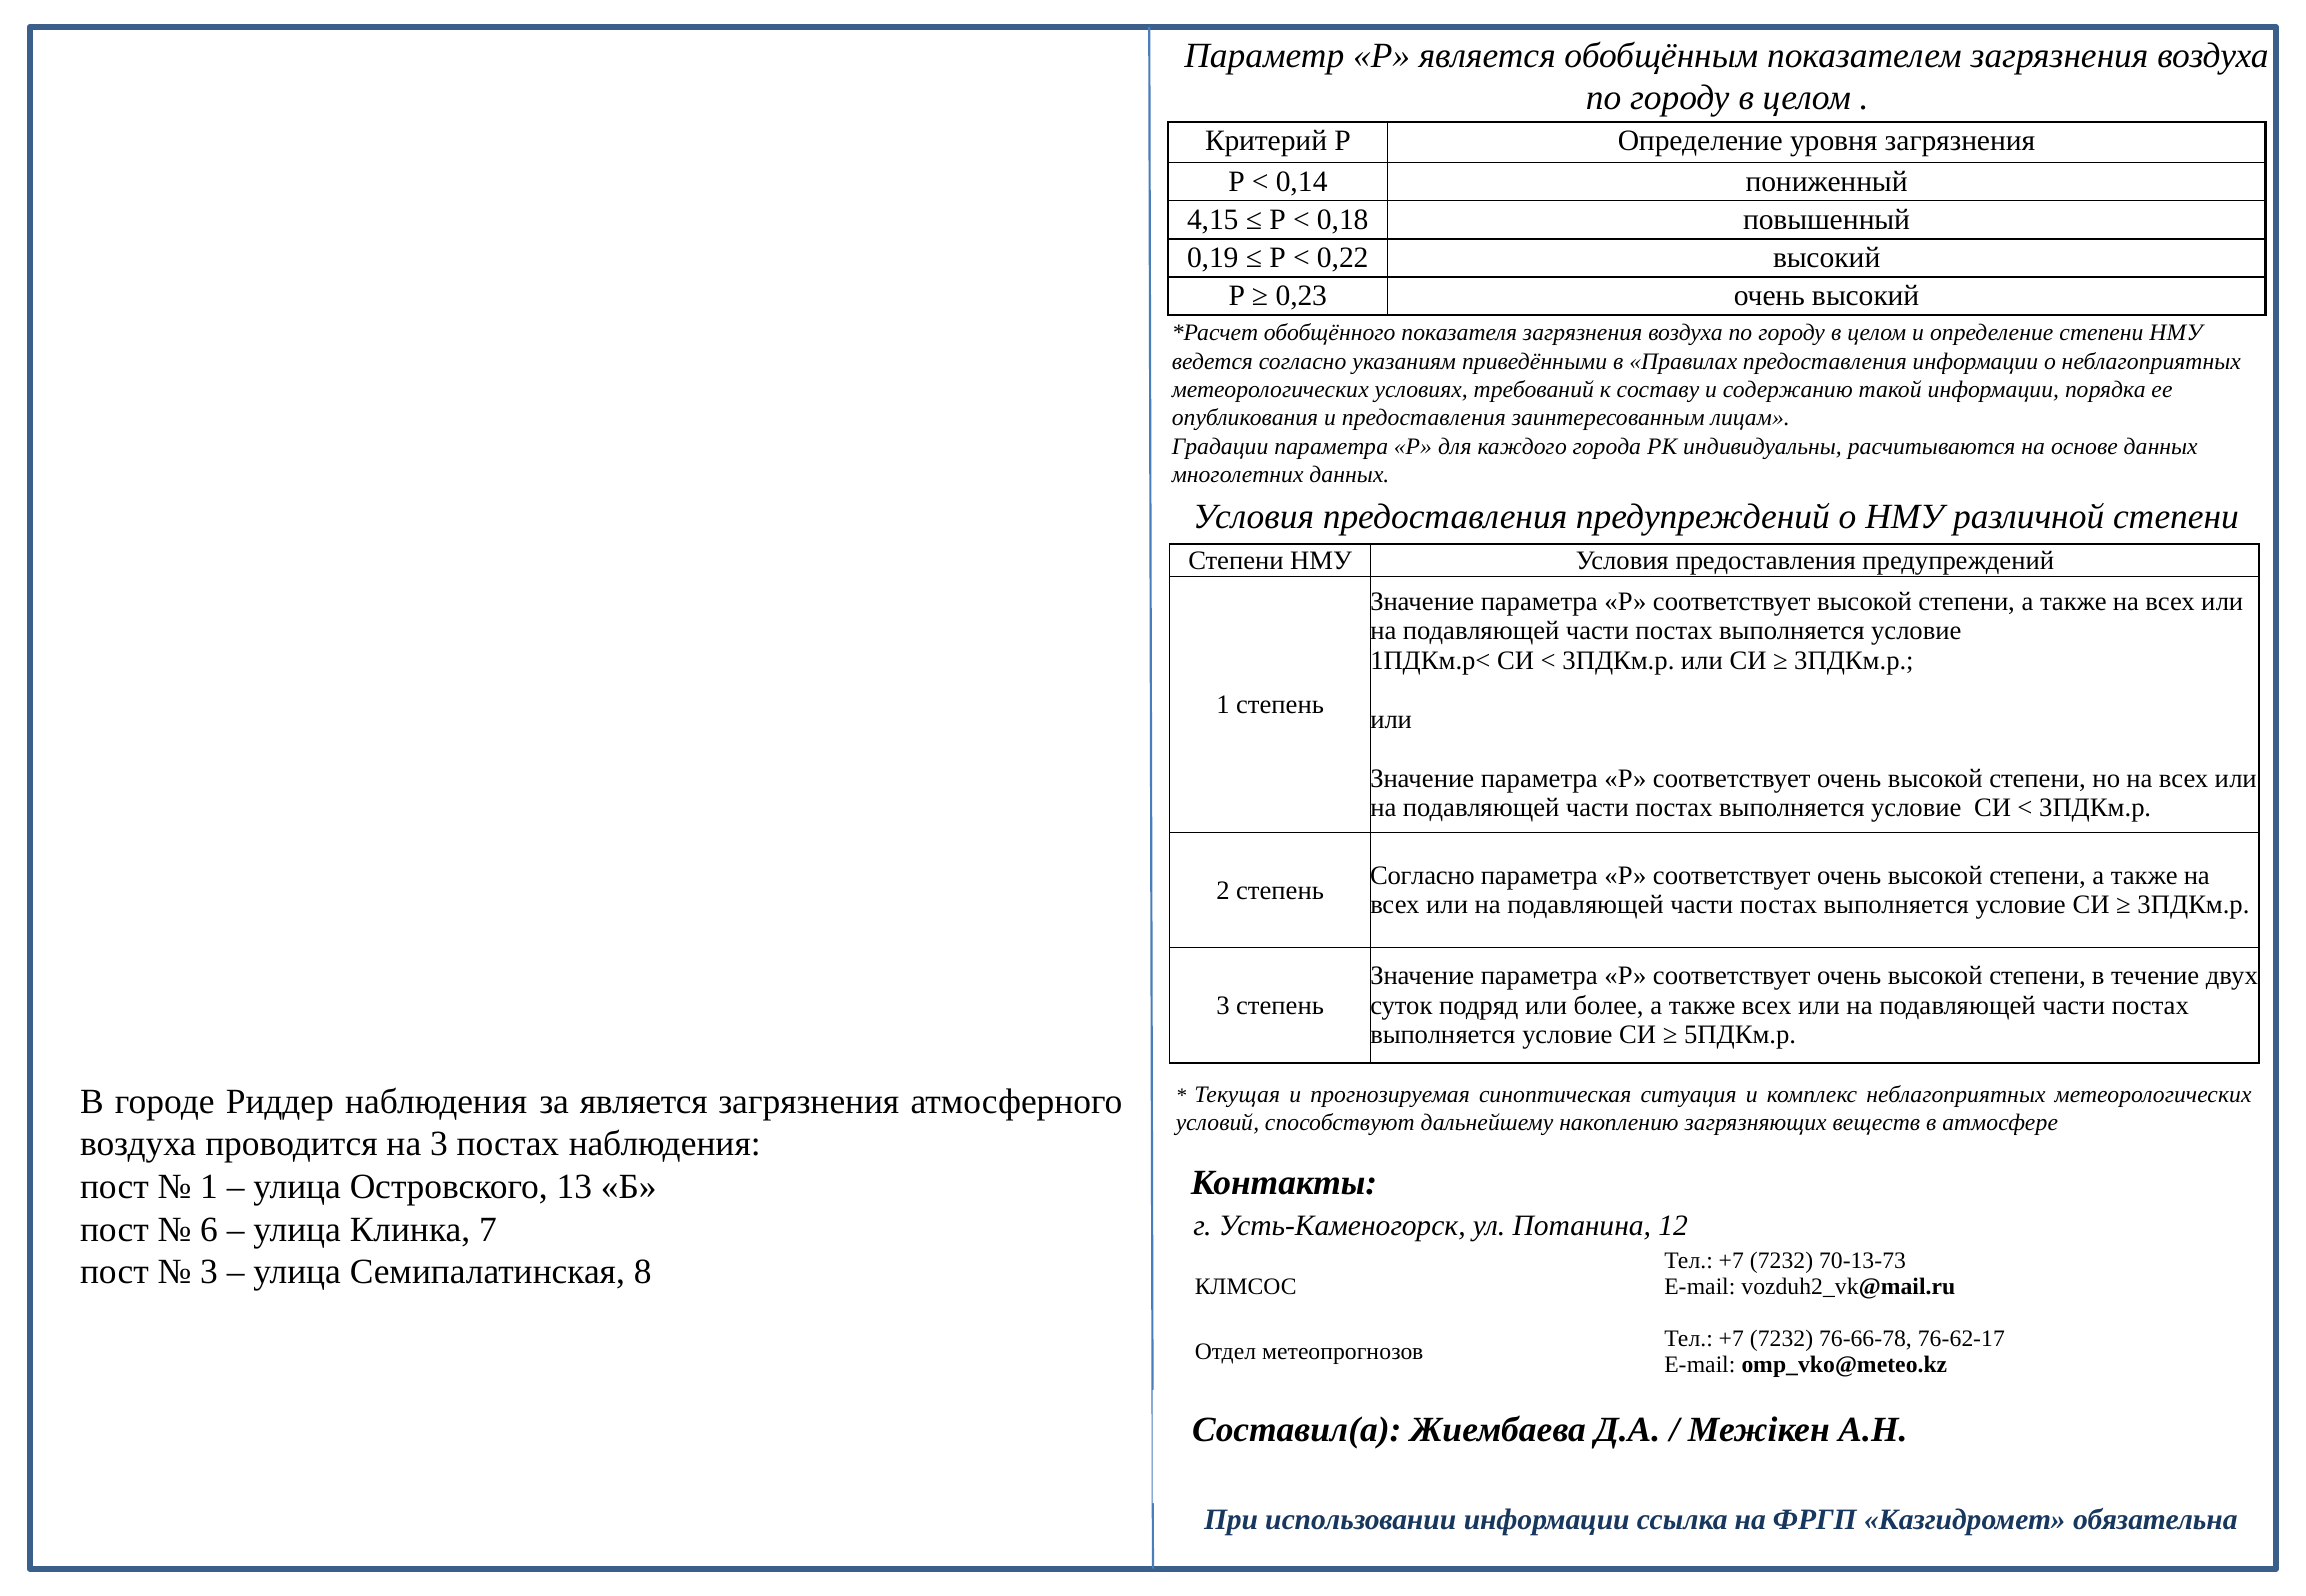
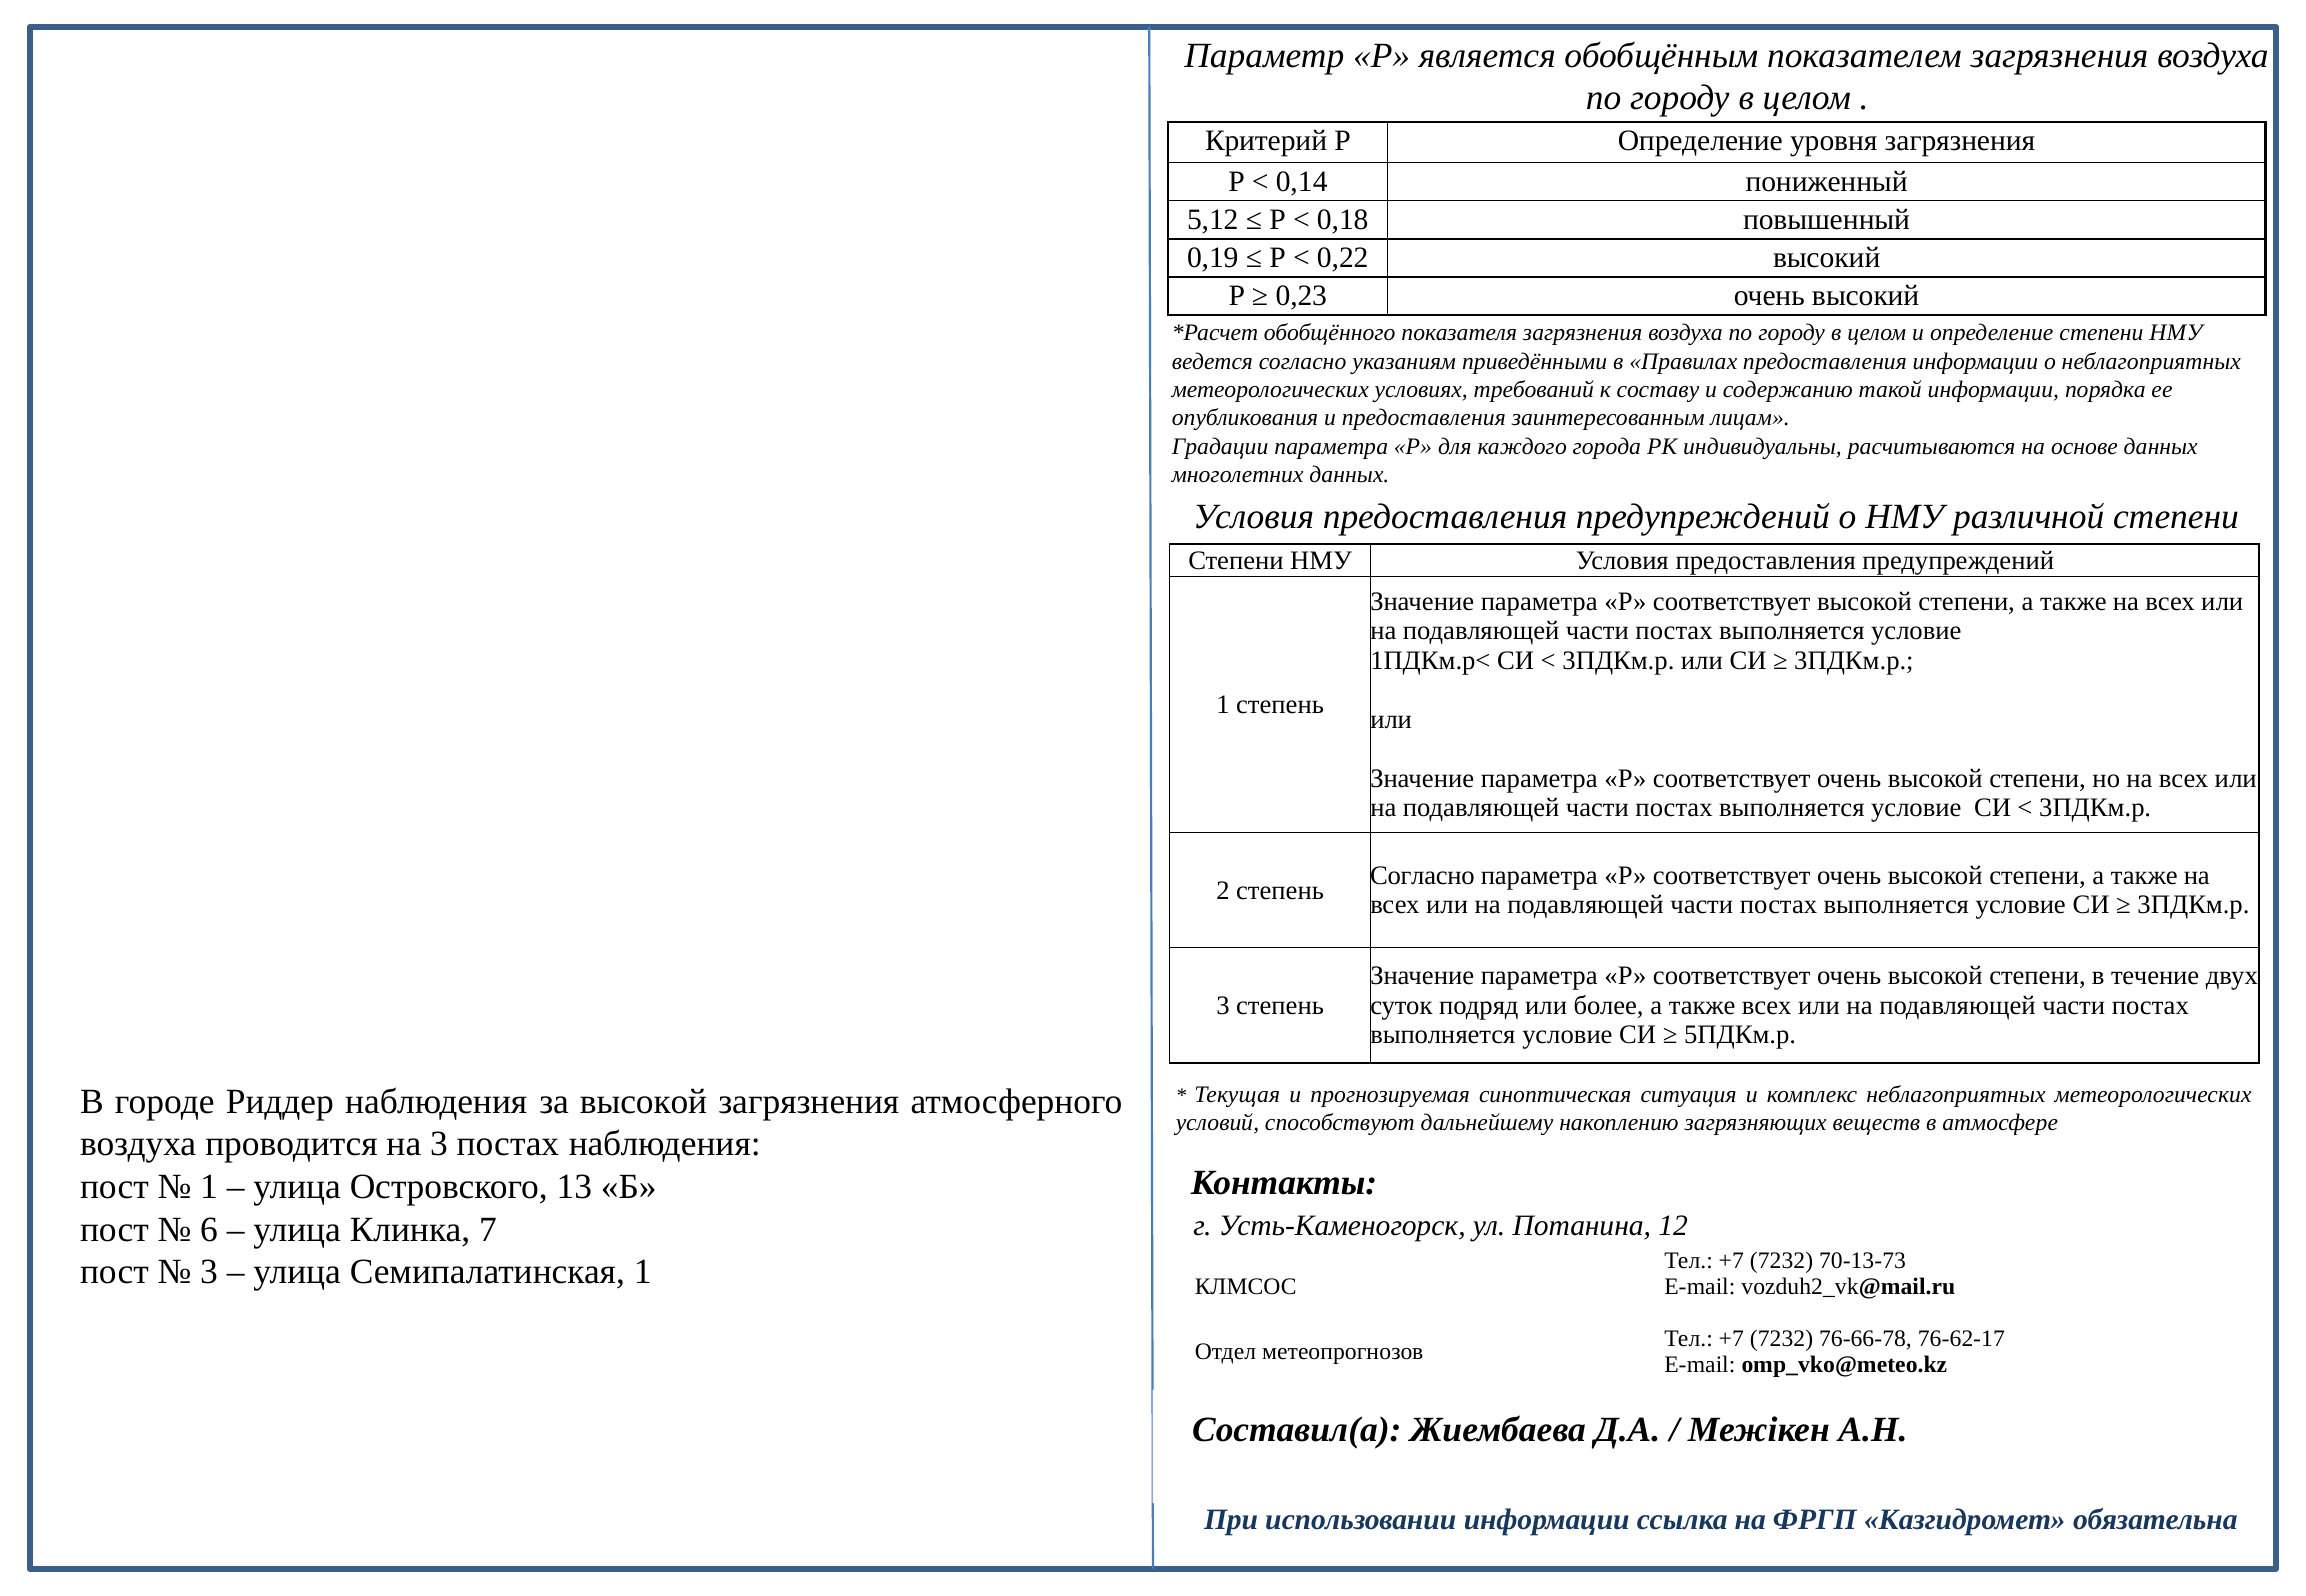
4,15: 4,15 -> 5,12 (1213, 220)
за является: является -> высокой (644, 1102)
Семипалатинская 8: 8 -> 1 (643, 1272)
